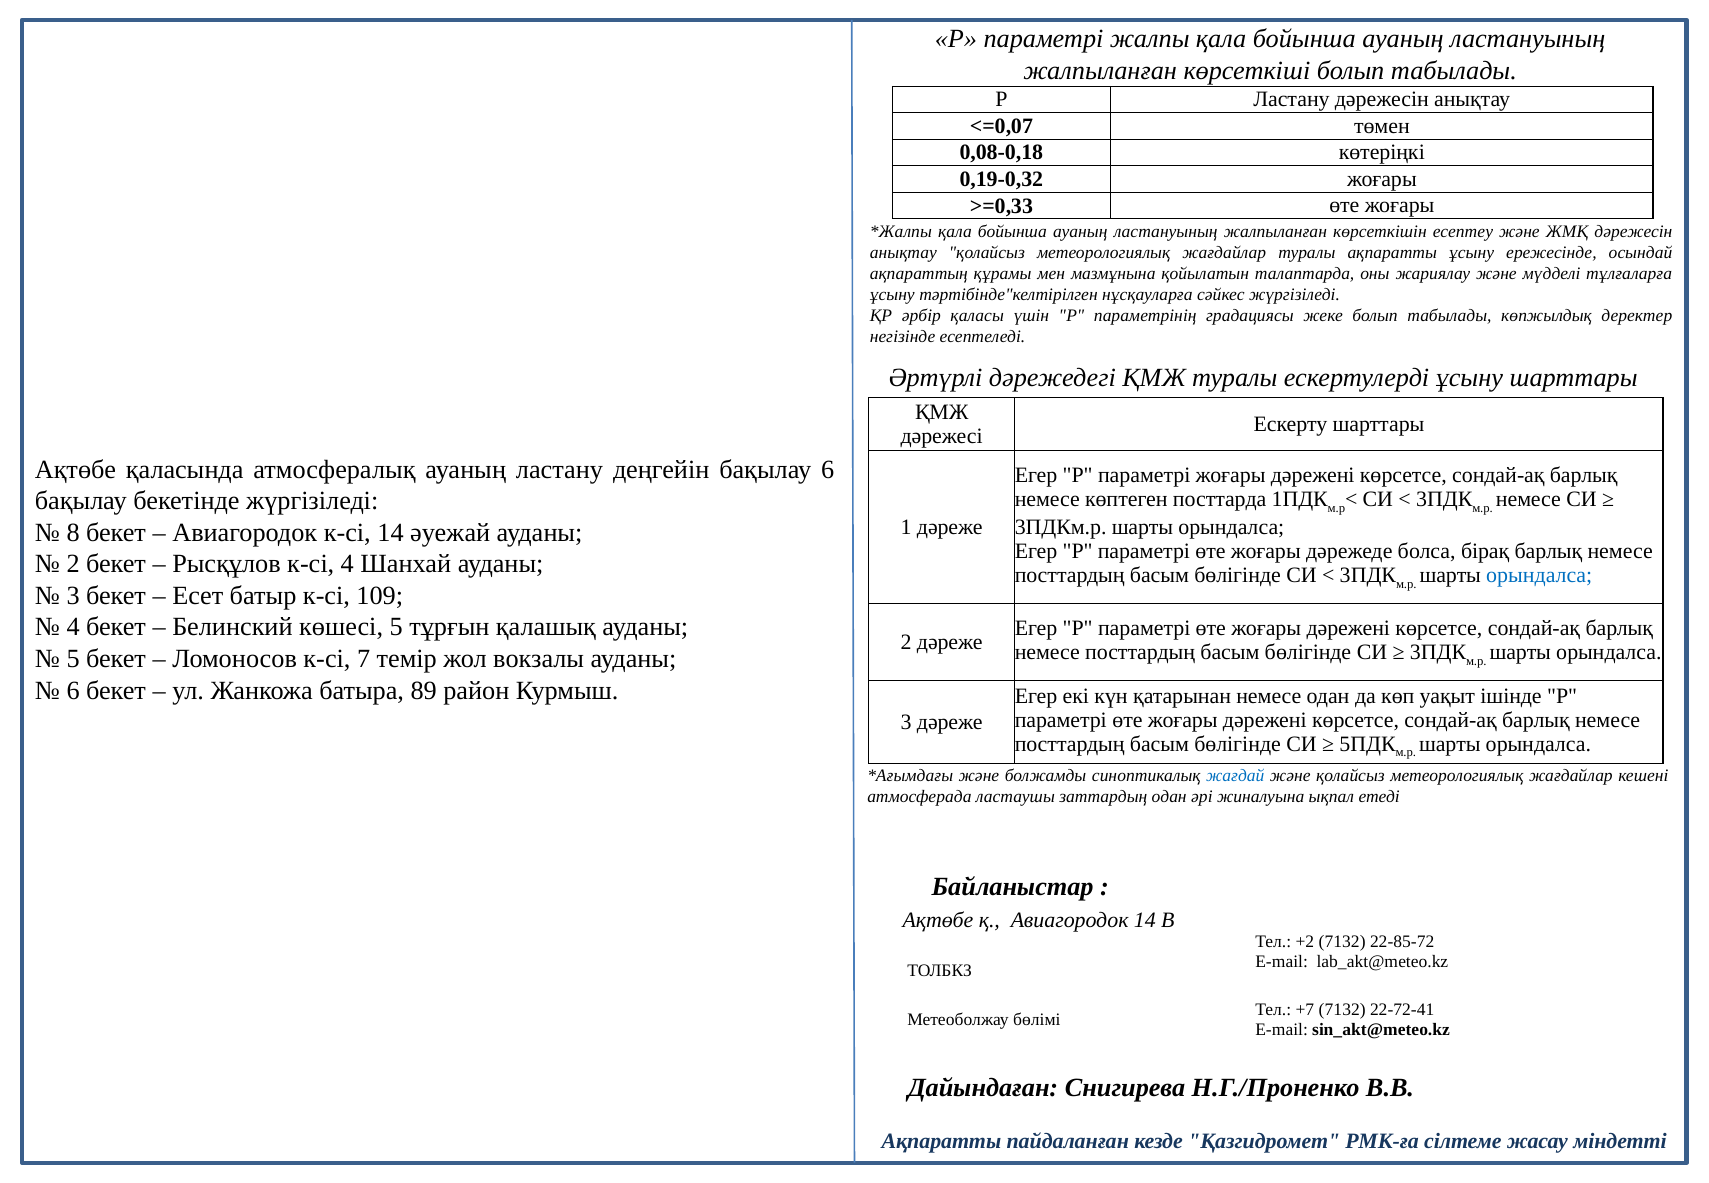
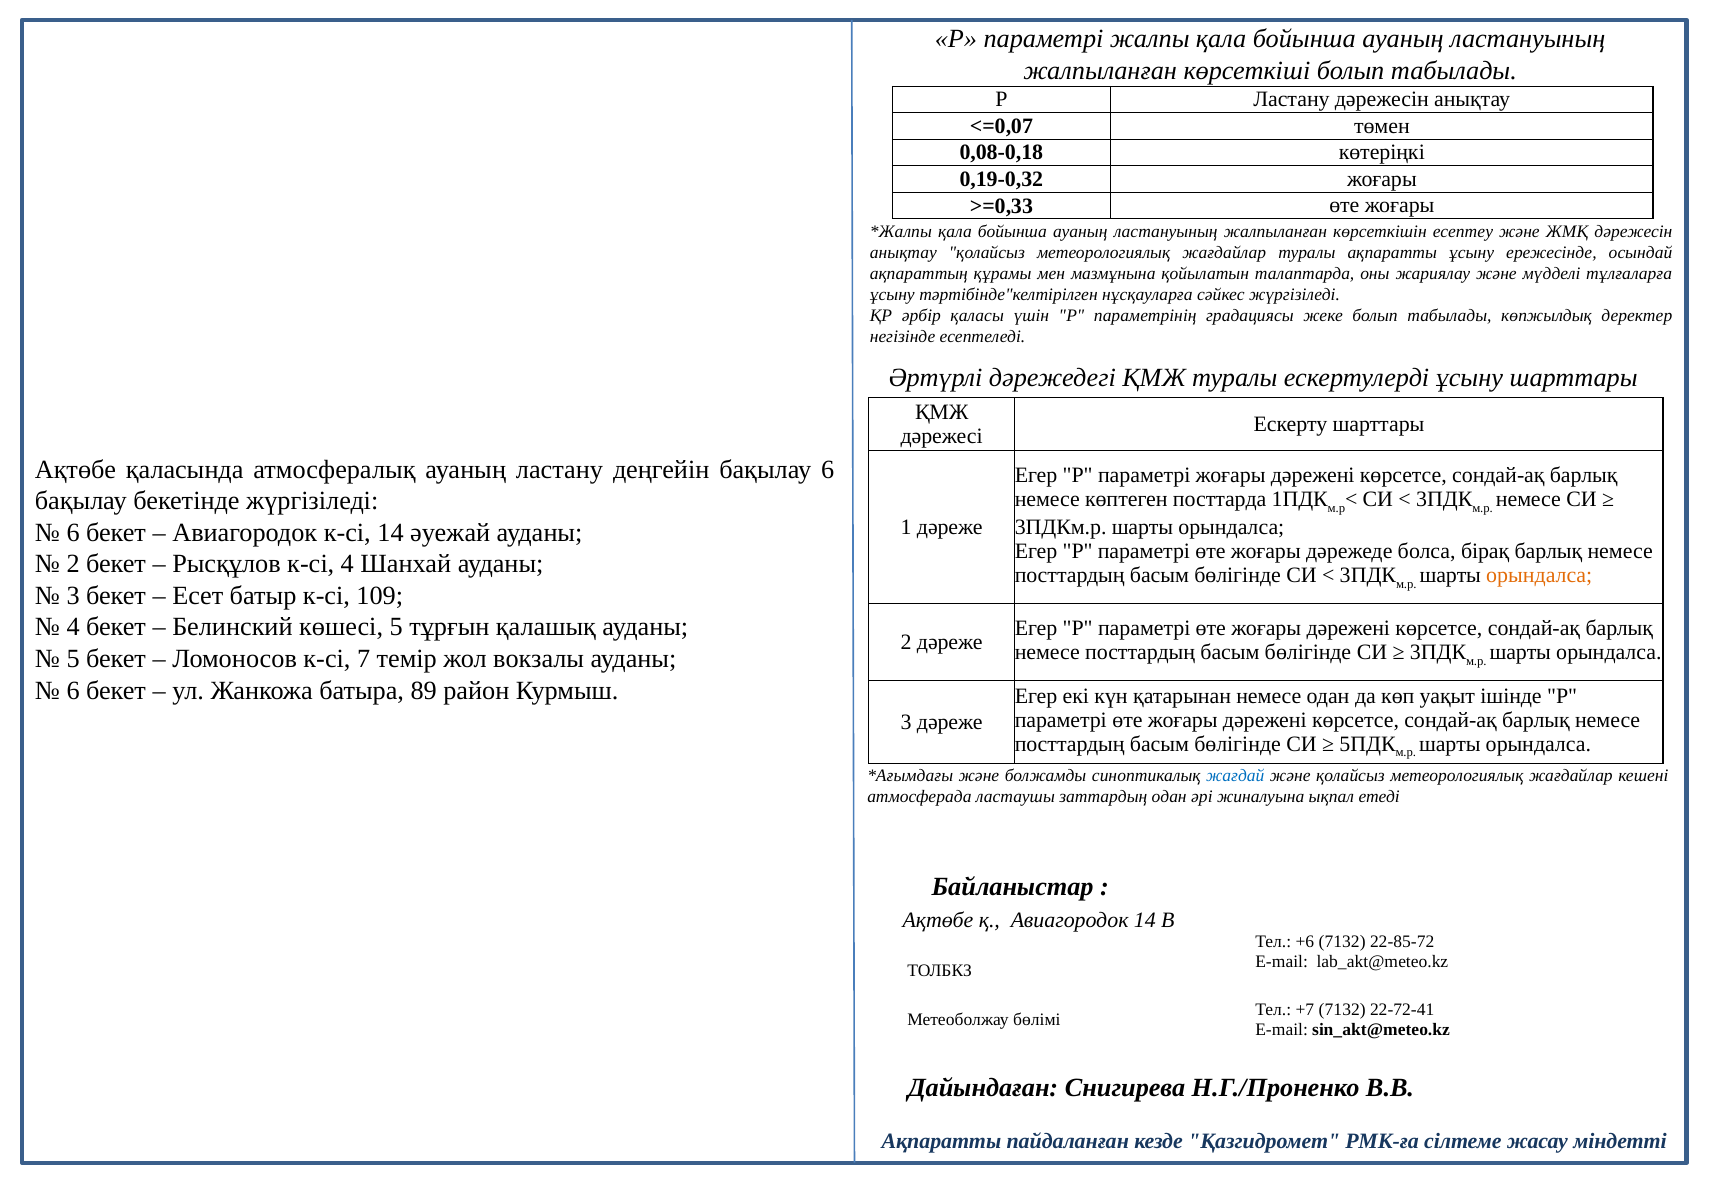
8: 8 -> 6 (73, 533)
орындалса colour: blue -> orange (1539, 576)
+2: +2 -> +6 (1305, 942)
